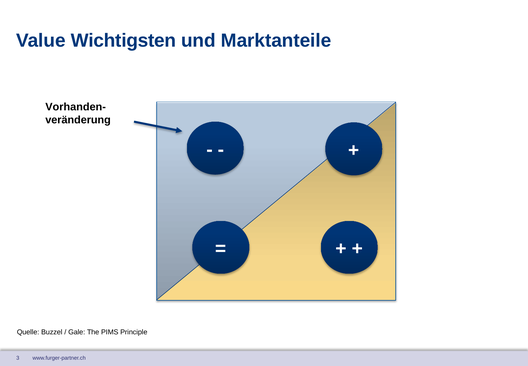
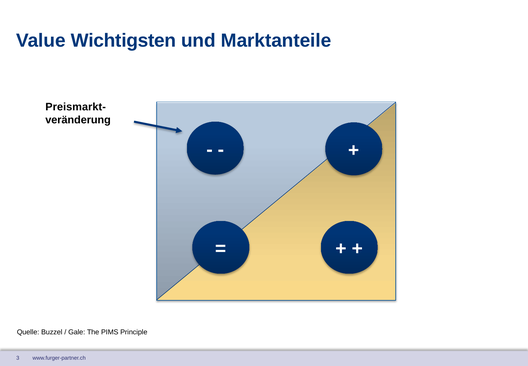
Vorhanden-: Vorhanden- -> Preismarkt- (76, 107)
